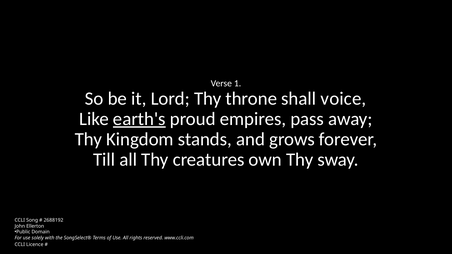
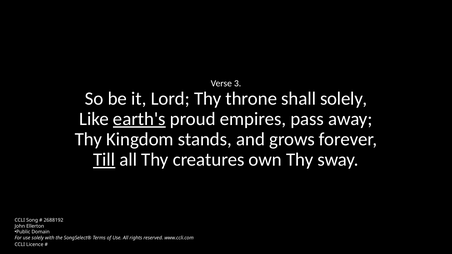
1: 1 -> 3 (238, 84)
shall voice: voice -> solely (344, 99)
Till underline: none -> present (104, 160)
